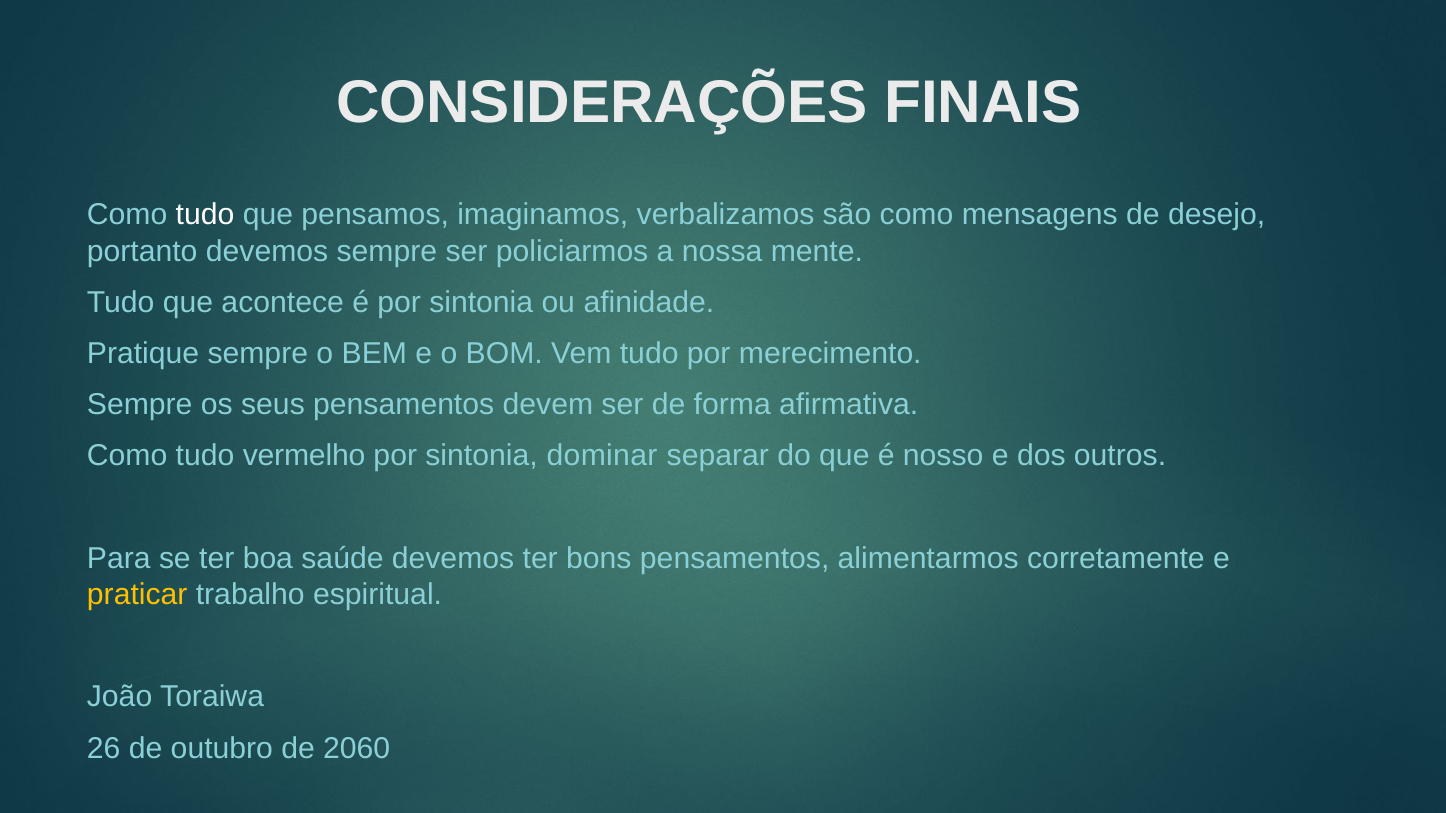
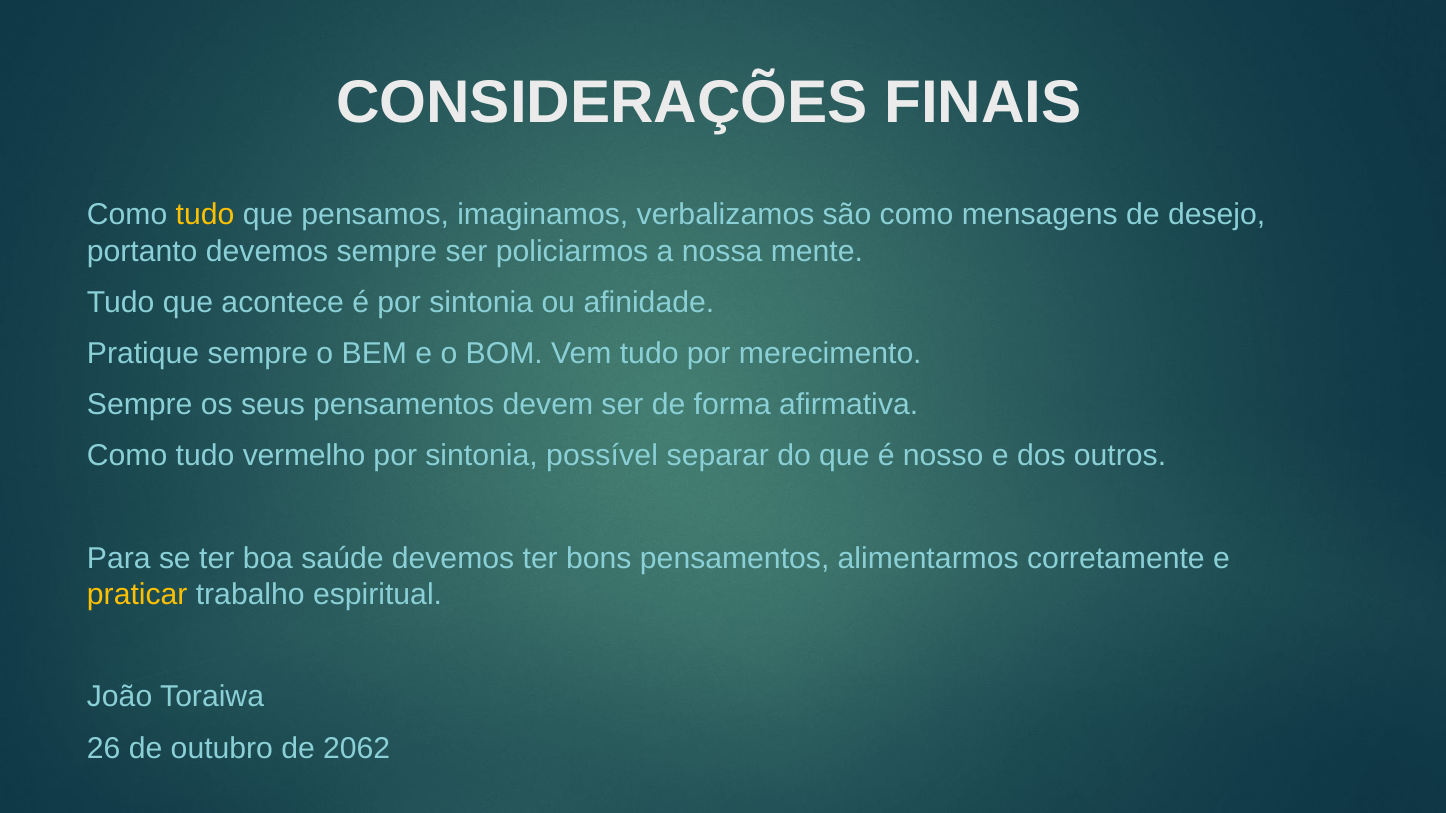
tudo colour: white -> yellow (205, 215)
dominar: dominar -> possível (602, 456)
2060: 2060 -> 2062 (357, 749)
